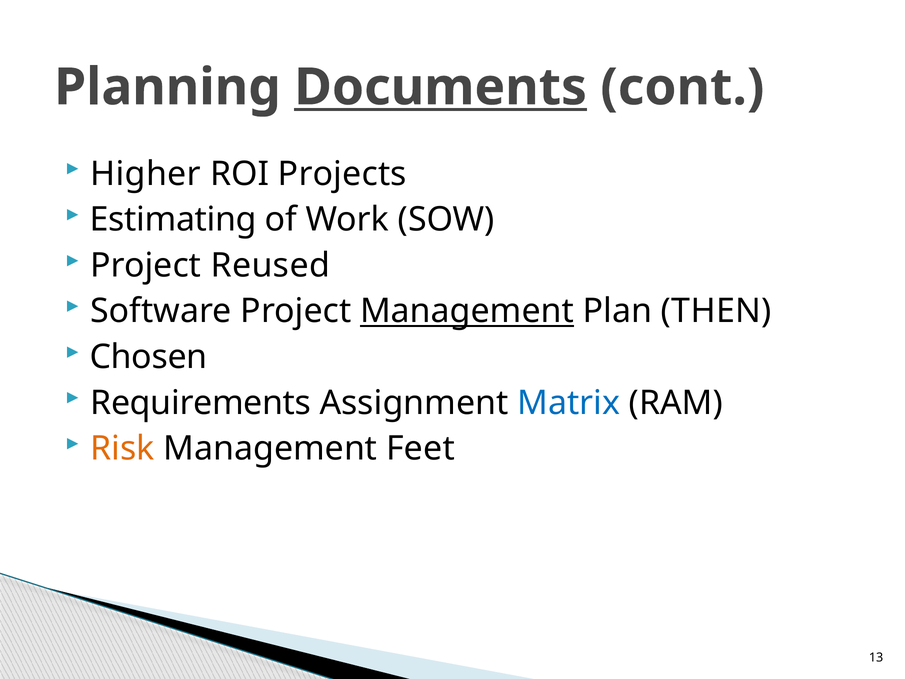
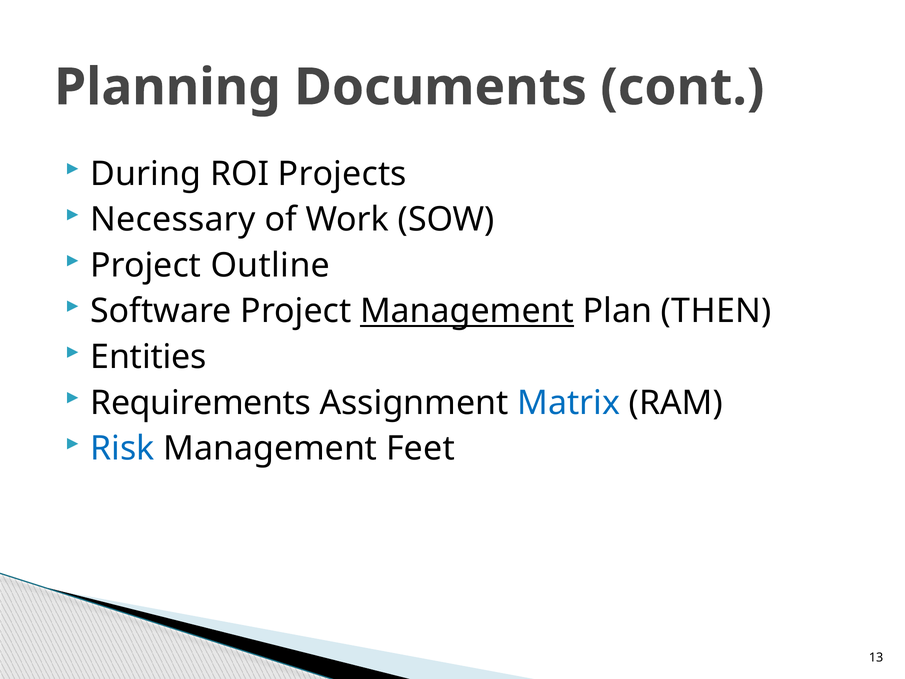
Documents underline: present -> none (441, 87)
Higher: Higher -> During (146, 174)
Estimating: Estimating -> Necessary (173, 220)
Reused: Reused -> Outline (270, 265)
Chosen: Chosen -> Entities (148, 357)
Risk colour: orange -> blue (122, 449)
